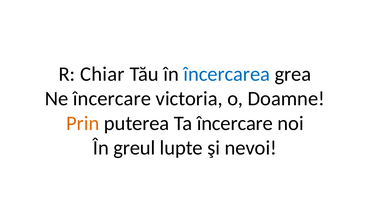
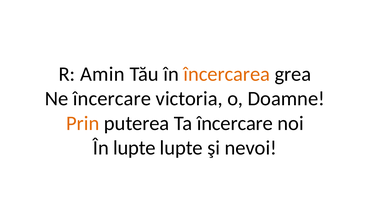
Chiar: Chiar -> Amin (102, 74)
încercarea colour: blue -> orange (227, 74)
În greul: greul -> lupte (134, 148)
